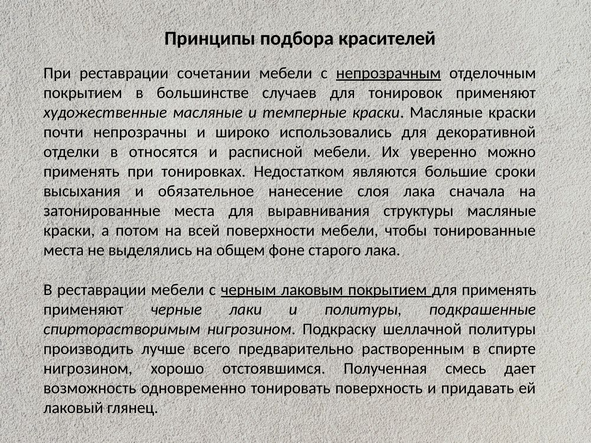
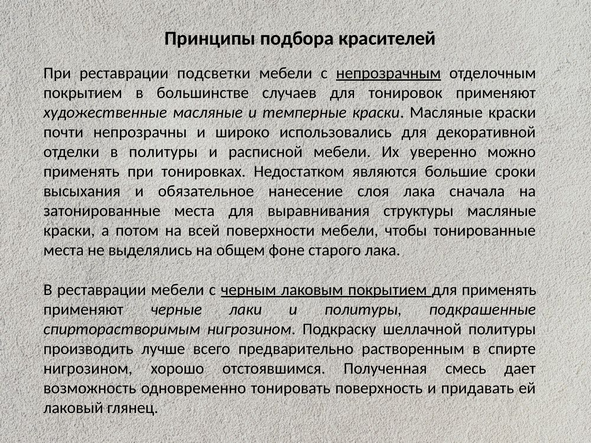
сочетании: сочетании -> подсветки (214, 73)
в относятся: относятся -> политуры (163, 152)
